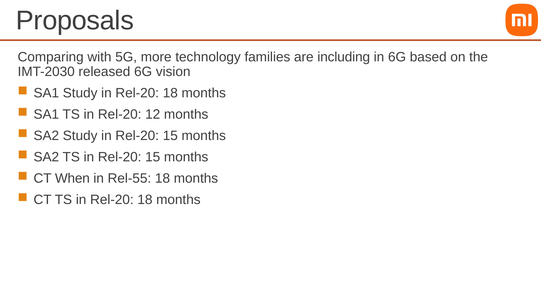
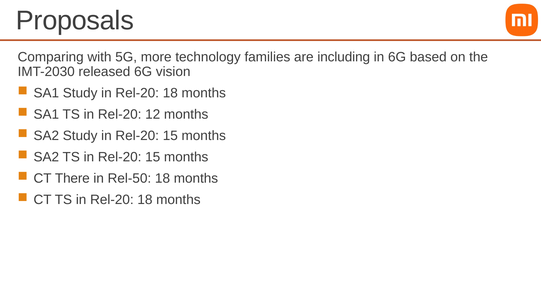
When: When -> There (72, 179)
Rel-55: Rel-55 -> Rel-50 (129, 179)
